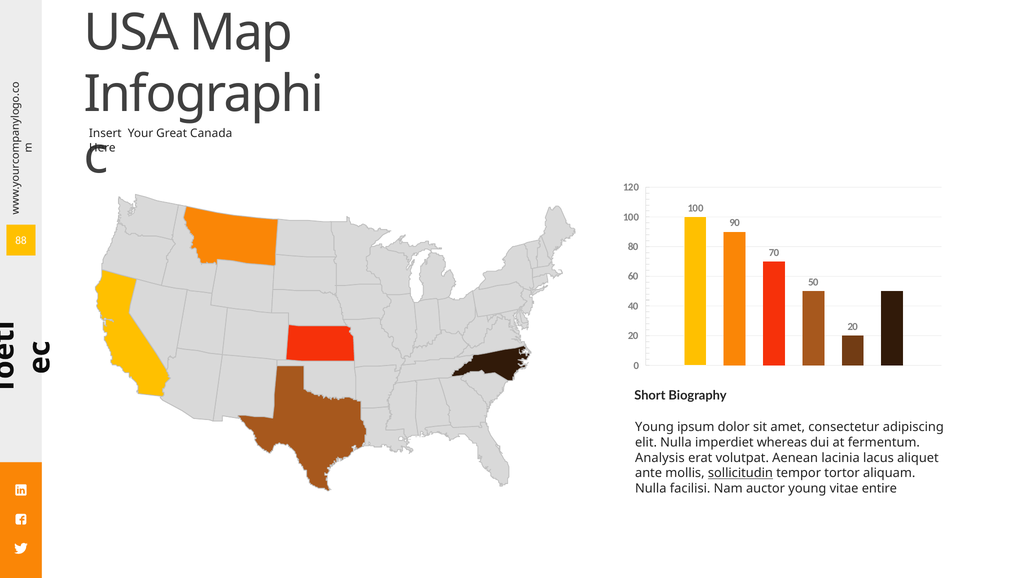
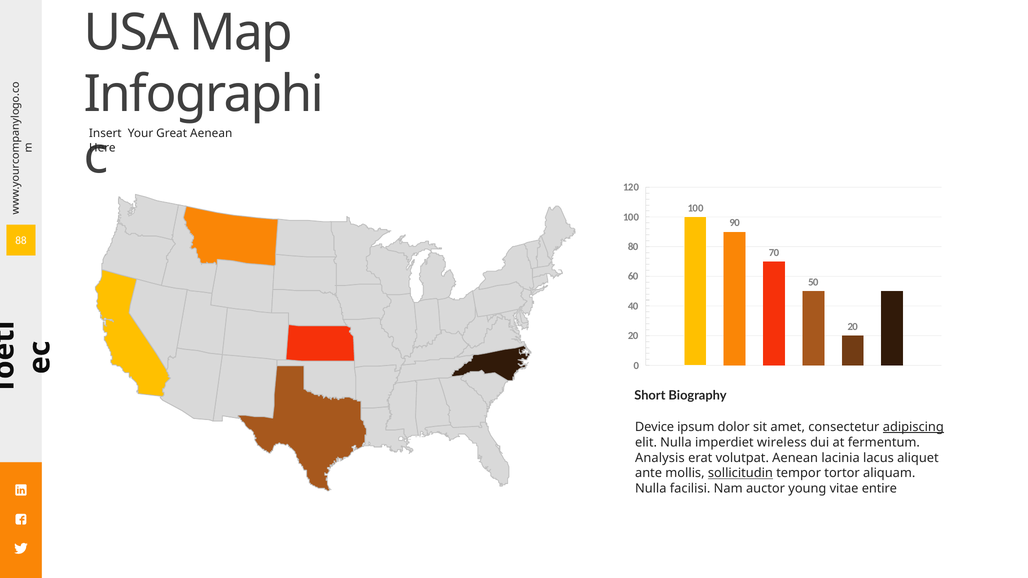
Great Canada: Canada -> Aenean (211, 134)
Young: Young -> Device (654, 427)
adipiscing underline: none -> present (913, 427)
whereas: whereas -> wireless (782, 443)
